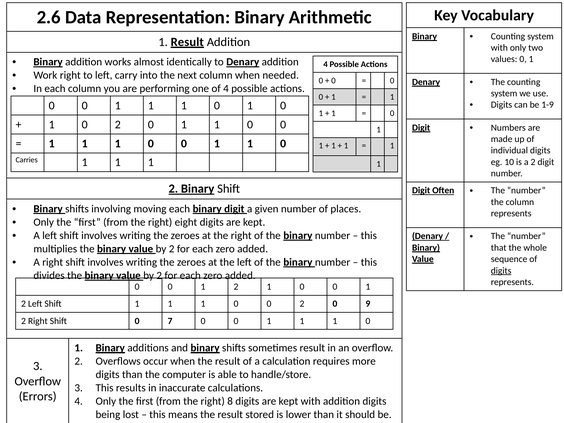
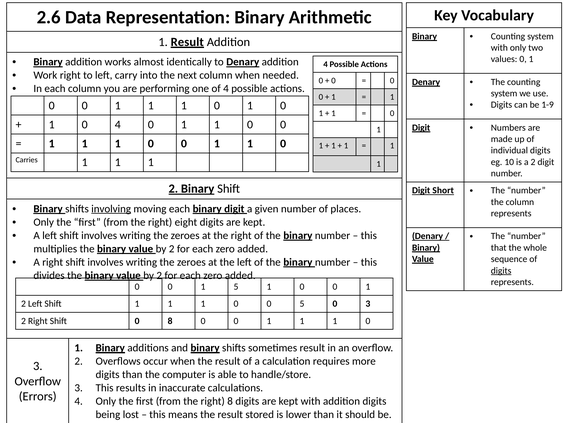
1 0 2: 2 -> 4 (118, 125)
Often: Often -> Short (443, 191)
involving underline: none -> present (111, 209)
2: 2 -> 5 (236, 287)
0 0 2: 2 -> 5 (302, 304)
0 9: 9 -> 3 (368, 304)
0 7: 7 -> 8 (170, 321)
